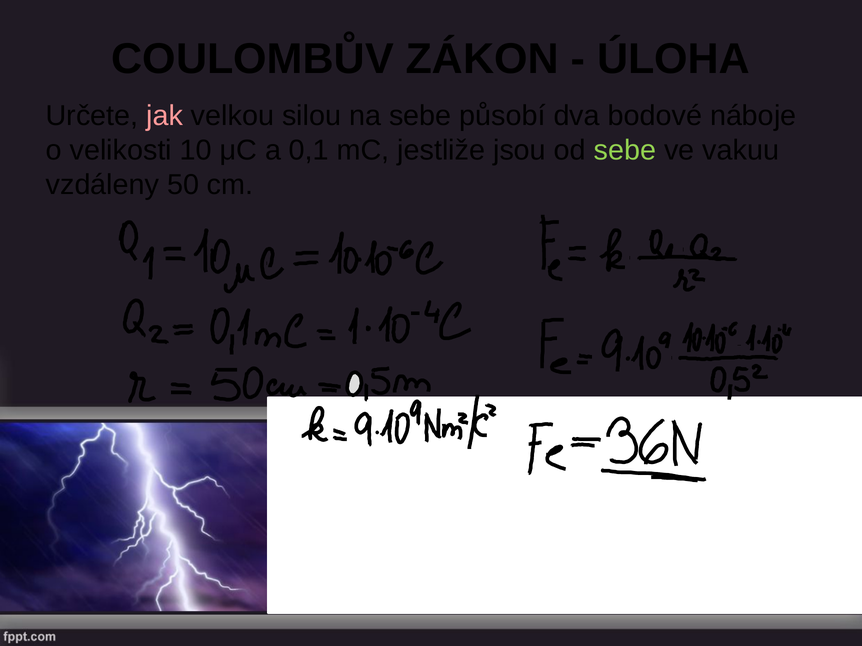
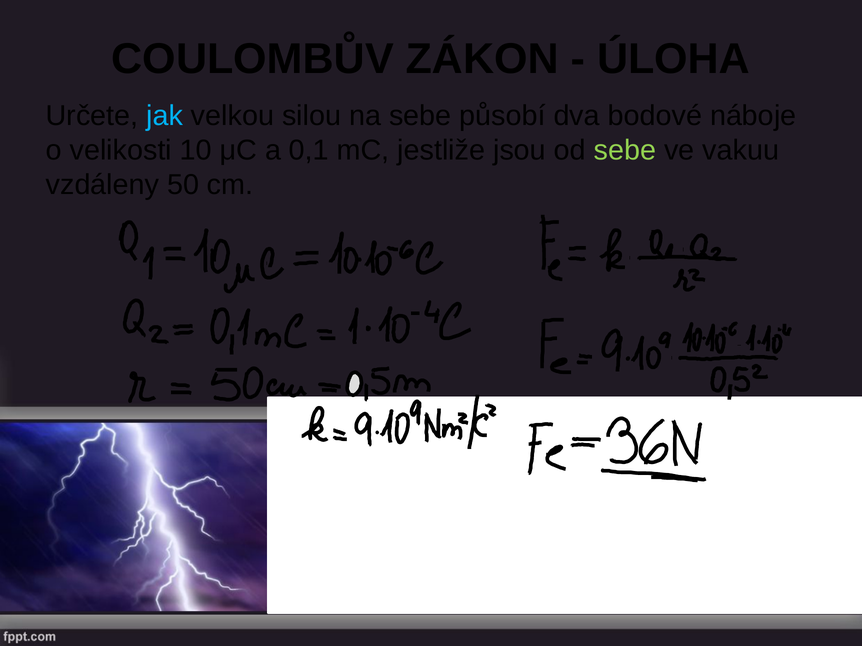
jak colour: pink -> light blue (165, 116)
